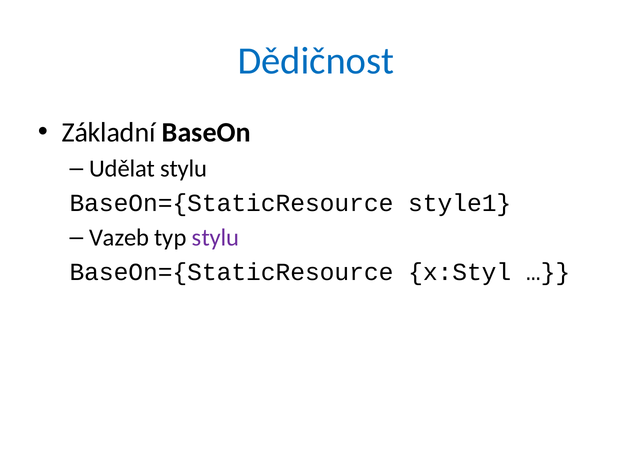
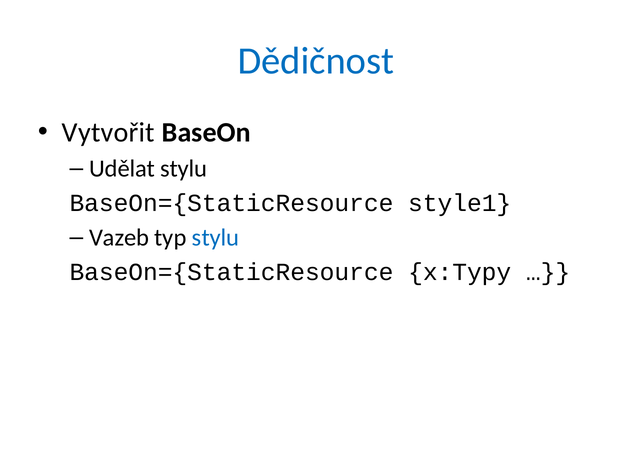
Základní: Základní -> Vytvořit (108, 133)
stylu colour: purple -> blue (216, 238)
x:Styl: x:Styl -> x:Typy (460, 272)
